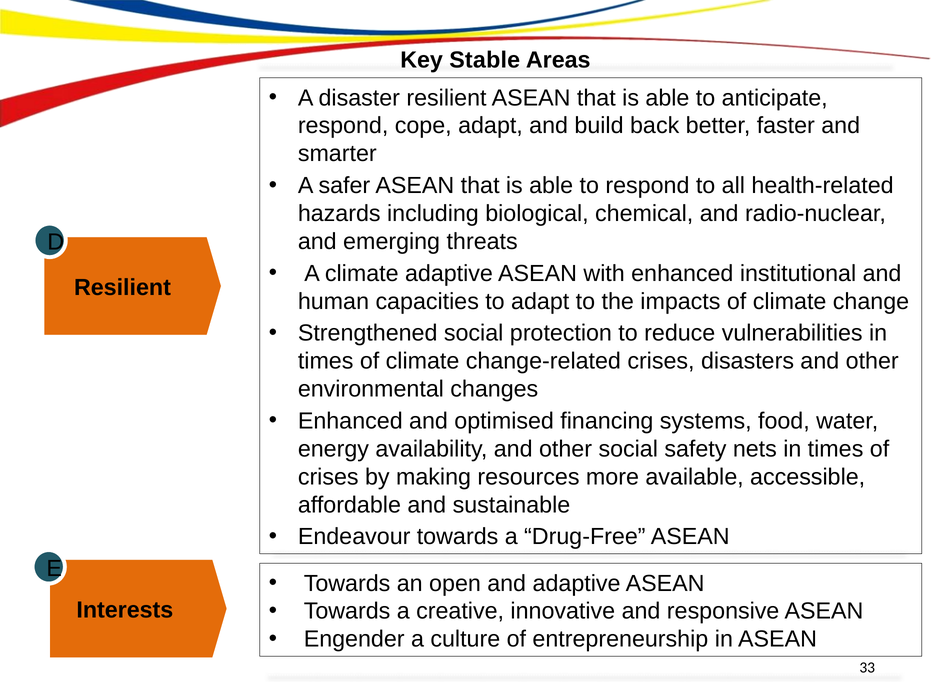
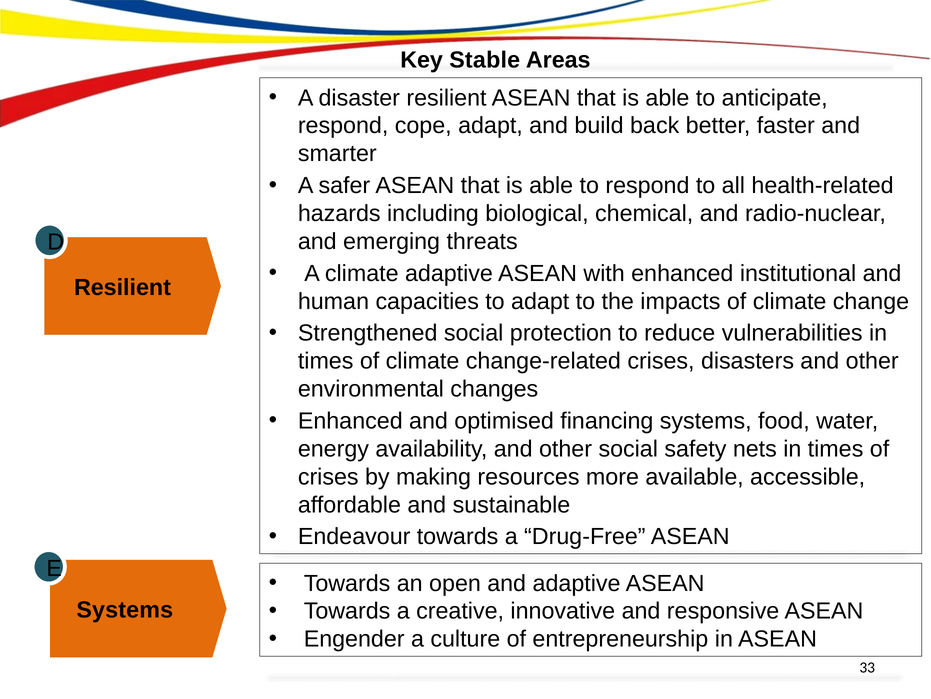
Interests: Interests -> Systems (125, 610)
